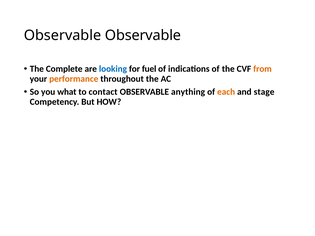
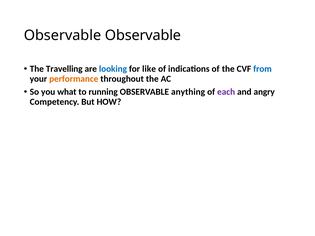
Complete: Complete -> Travelling (64, 69)
fuel: fuel -> like (149, 69)
from colour: orange -> blue (263, 69)
contact: contact -> running (103, 92)
each colour: orange -> purple (226, 92)
stage: stage -> angry (264, 92)
